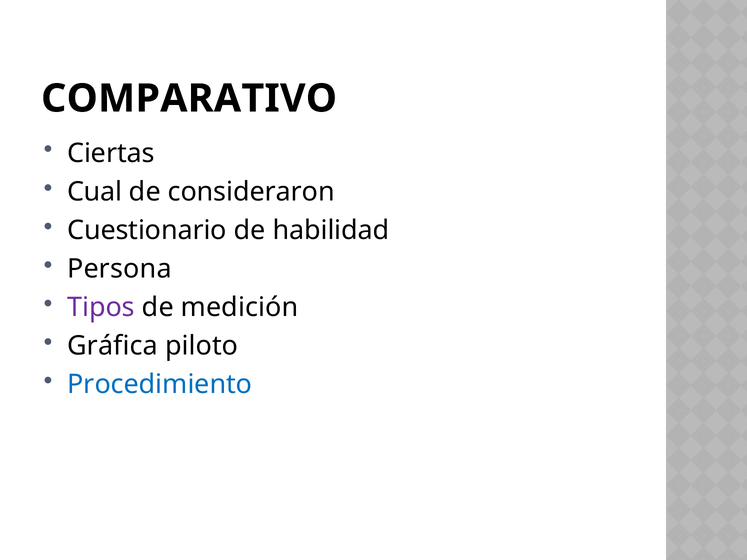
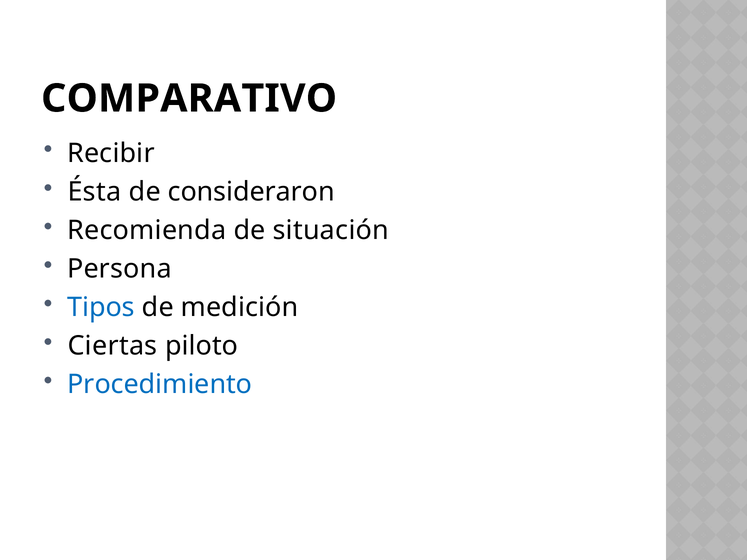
Ciertas: Ciertas -> Recibir (111, 153)
Cual: Cual -> Ésta (94, 192)
Cuestionario: Cuestionario -> Recomienda (147, 230)
habilidad: habilidad -> situación (331, 230)
Tipos colour: purple -> blue (101, 308)
Gráfica: Gráfica -> Ciertas (113, 346)
